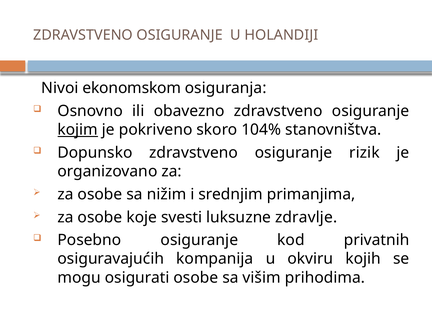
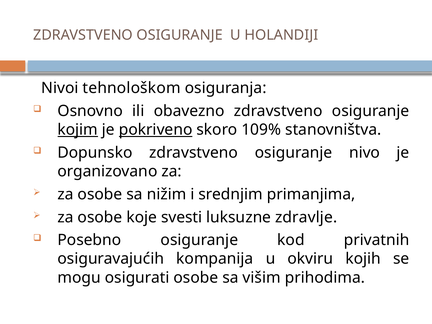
ekonomskom: ekonomskom -> tehnološkom (132, 88)
pokriveno underline: none -> present (156, 130)
104%: 104% -> 109% (261, 130)
rizik: rizik -> nivo (365, 153)
